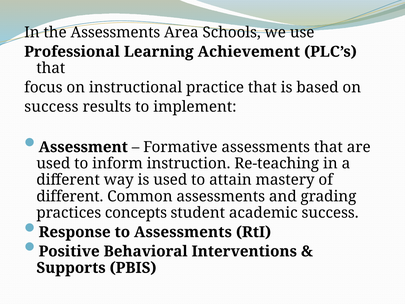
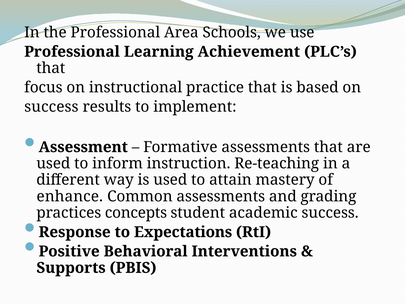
the Assessments: Assessments -> Professional (115, 32)
different: different -> enhance (70, 196)
to Assessments: Assessments -> Expectations (183, 232)
